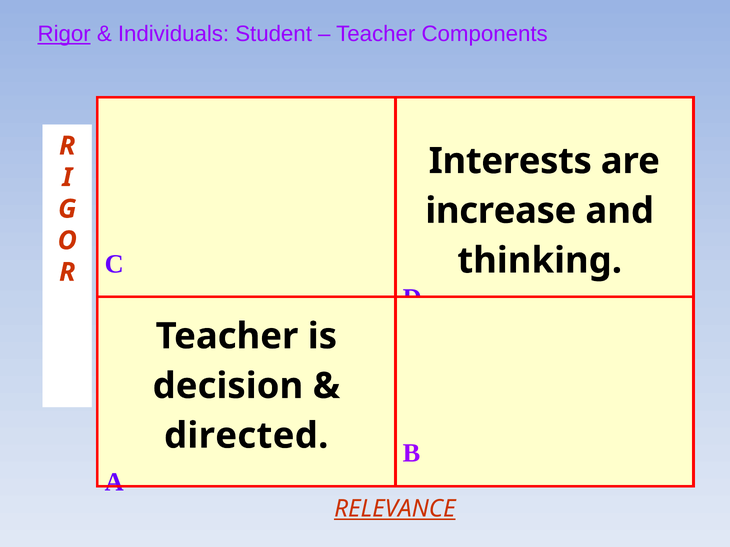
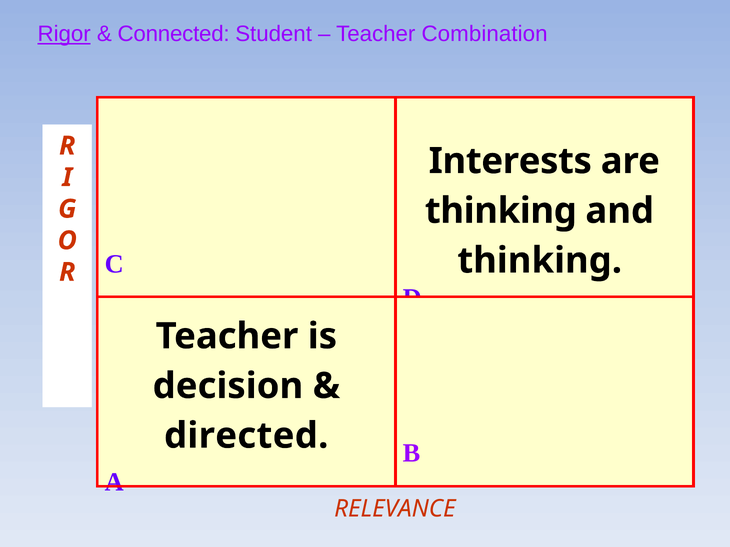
Individuals: Individuals -> Connected (174, 34)
Components: Components -> Combination (485, 34)
increase: increase -> thinking (501, 211)
RELEVANCE underline: present -> none (395, 509)
